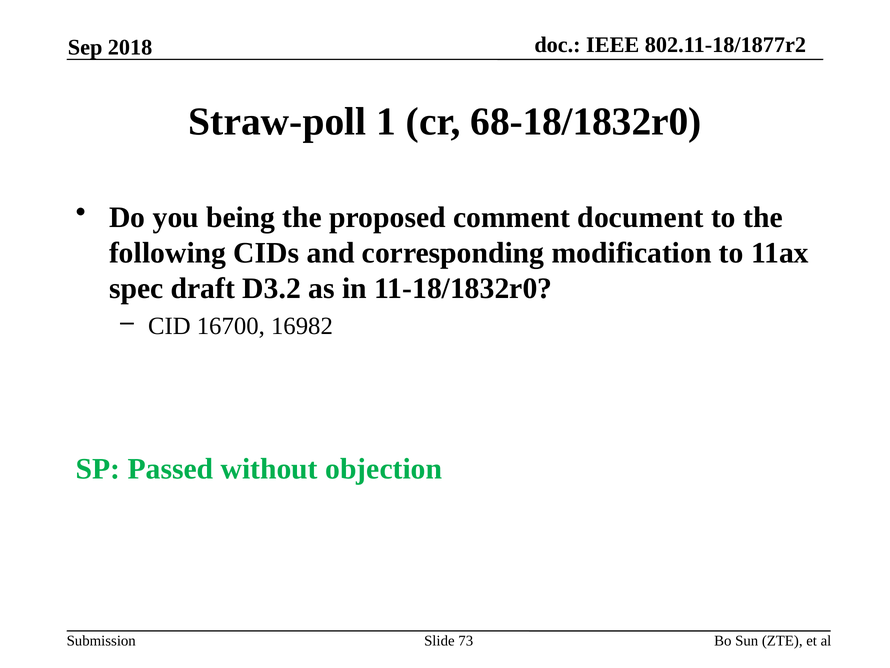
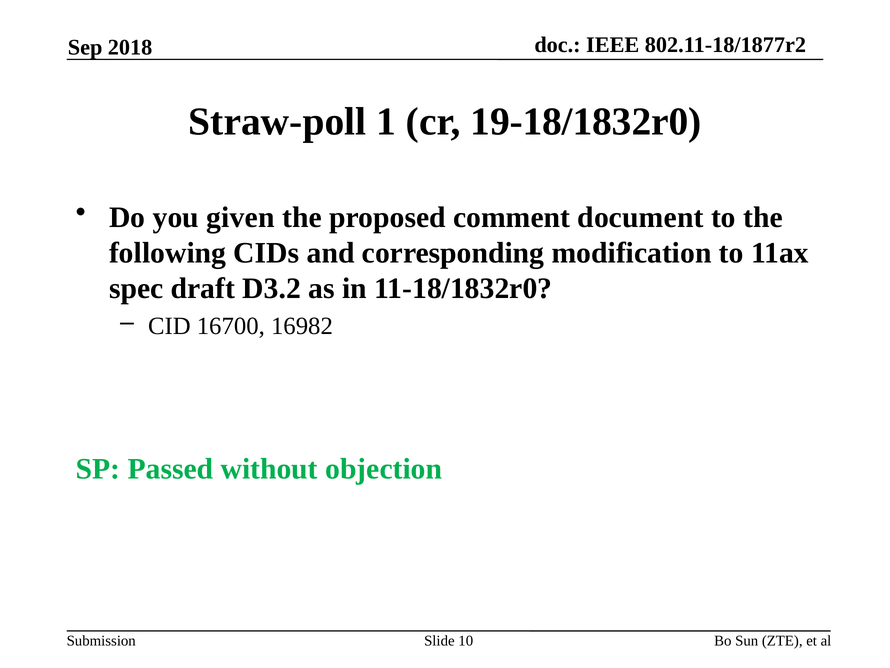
68-18/1832r0: 68-18/1832r0 -> 19-18/1832r0 (586, 121)
being: being -> given (240, 217)
73: 73 -> 10 (466, 640)
